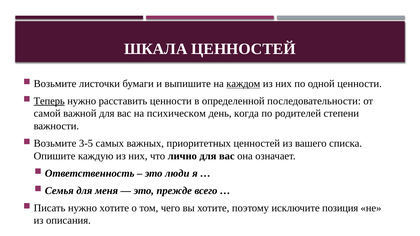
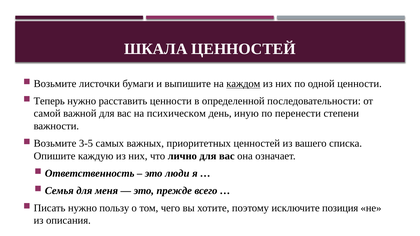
Теперь underline: present -> none (49, 101)
когда: когда -> иную (246, 114)
родителей: родителей -> перенести (298, 114)
нужно хотите: хотите -> пользу (114, 208)
